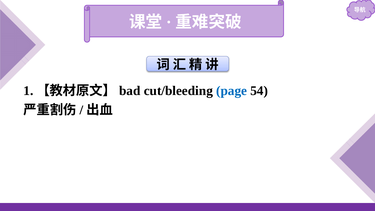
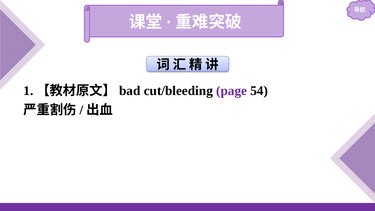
page colour: blue -> purple (232, 91)
